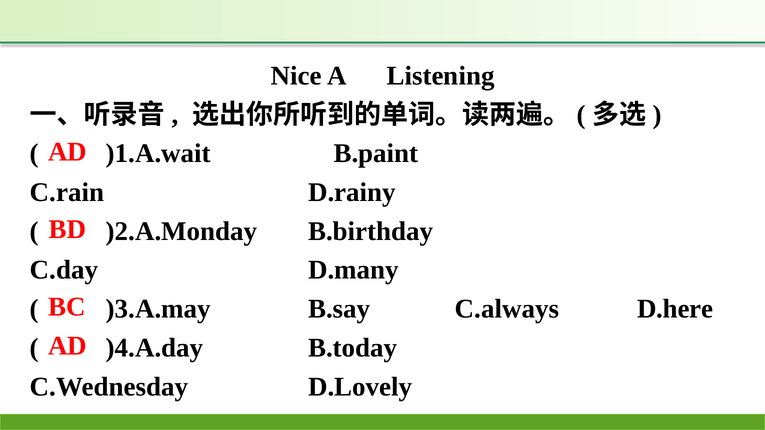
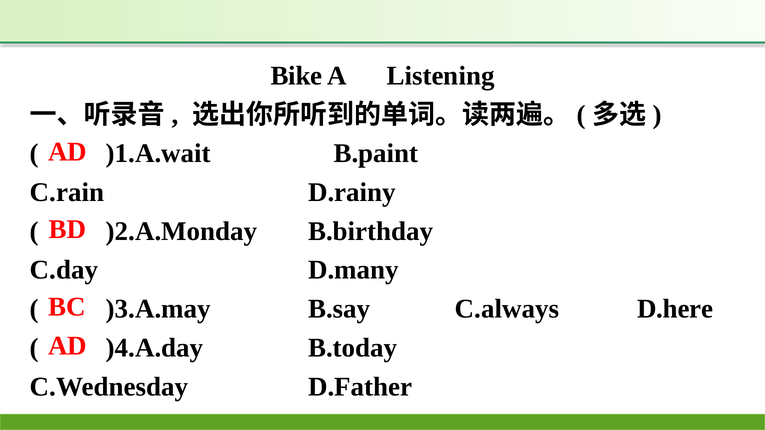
Nice: Nice -> Bike (297, 76)
D.Lovely: D.Lovely -> D.Father (360, 387)
